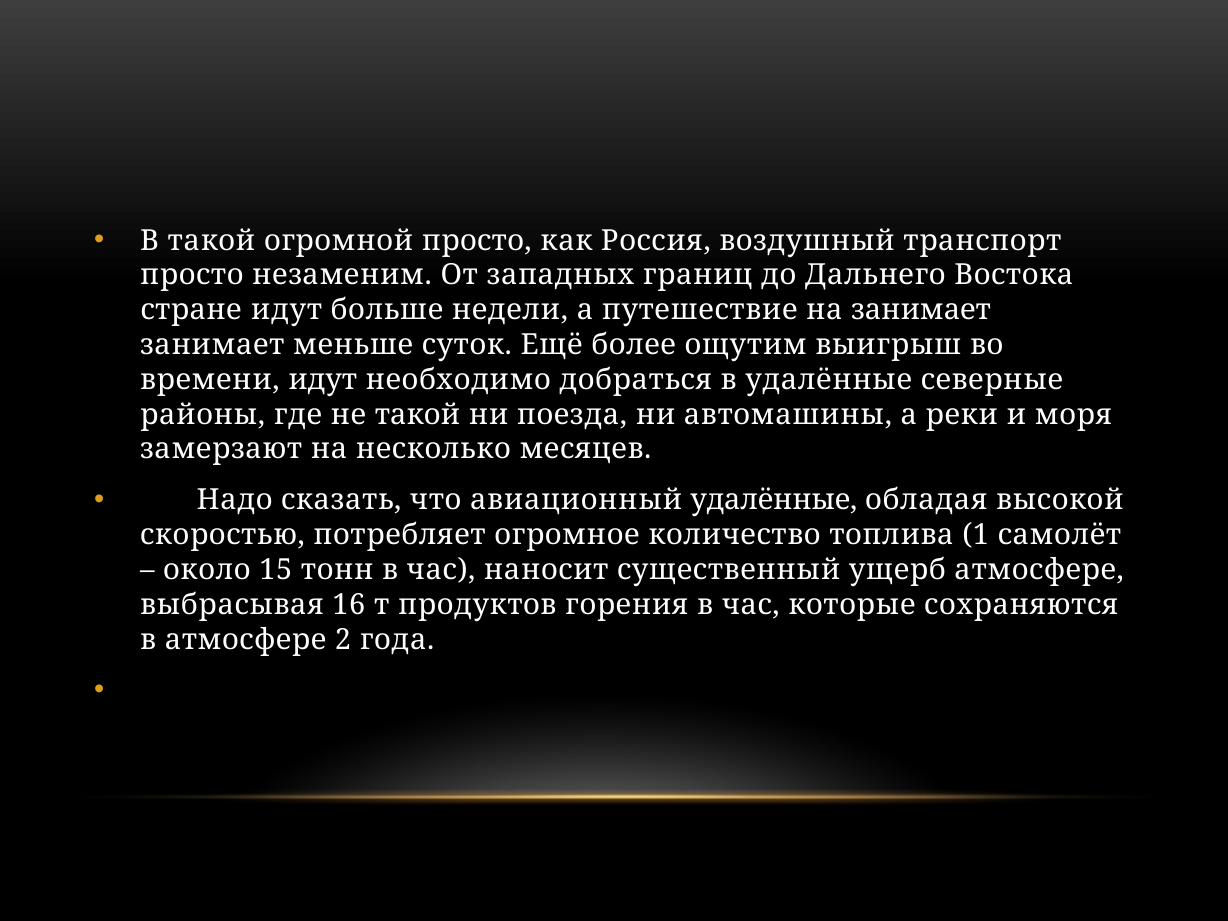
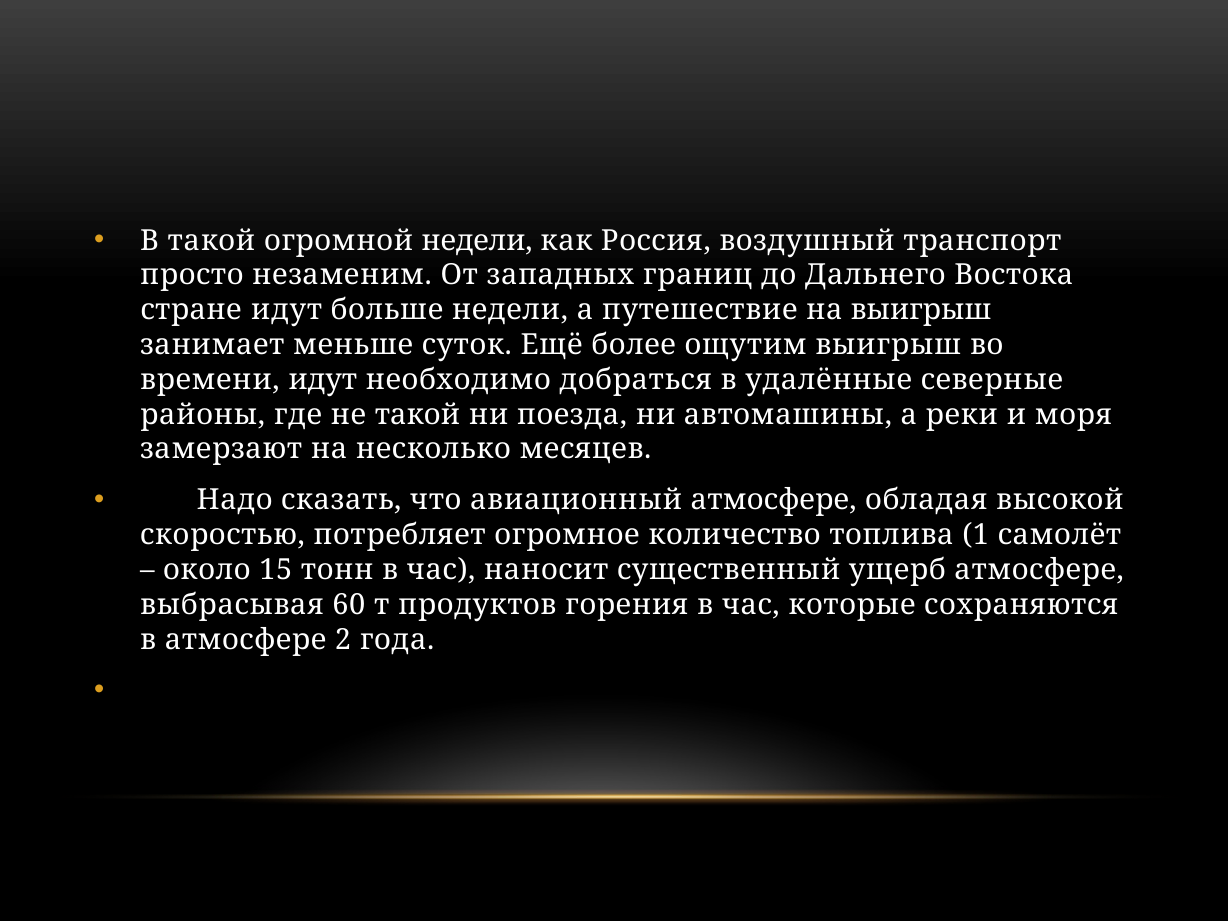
огромной просто: просто -> недели (477, 240)
на занимает: занимает -> выигрыш (921, 310)
авиационный удалённые: удалённые -> атмосфере (774, 500)
16: 16 -> 60 (349, 605)
